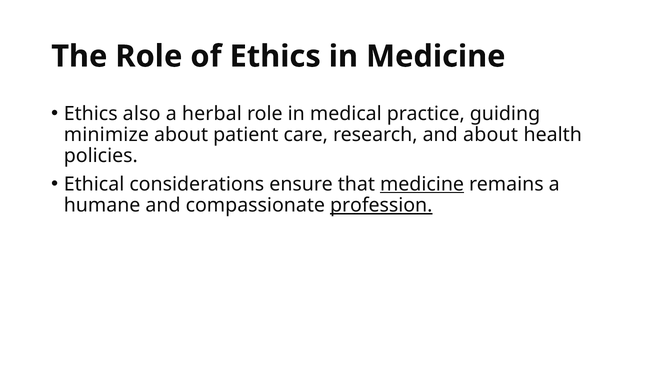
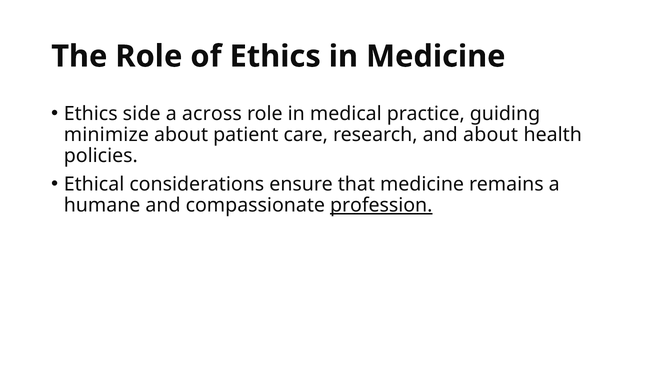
also: also -> side (142, 114)
herbal: herbal -> across (212, 114)
medicine underline: present -> none (422, 184)
